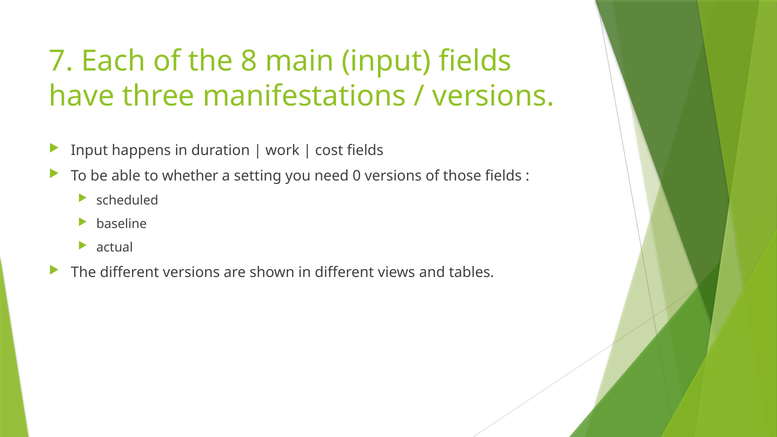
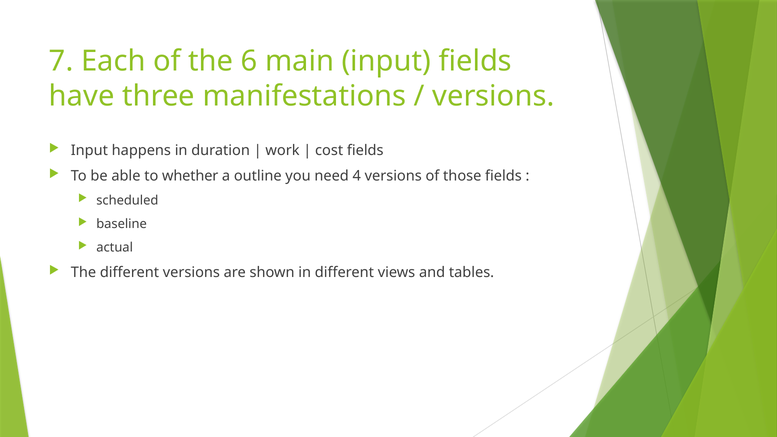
8: 8 -> 6 (249, 61)
setting: setting -> outline (258, 176)
0: 0 -> 4 (357, 176)
